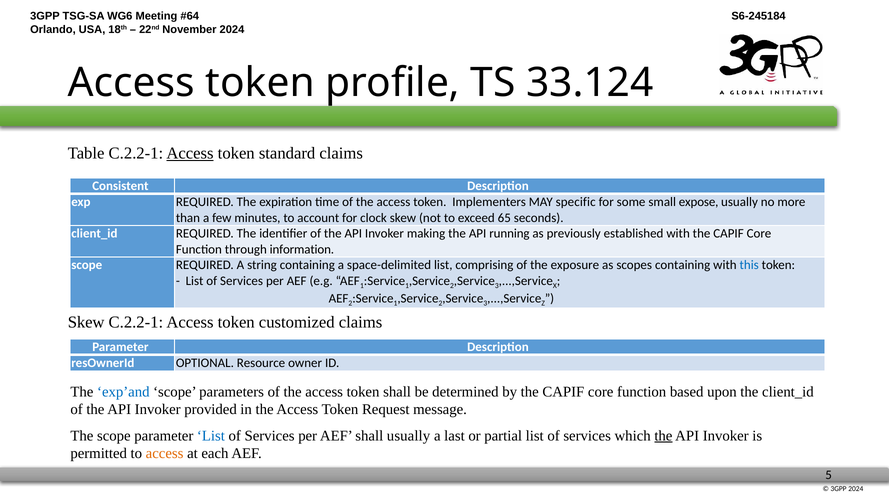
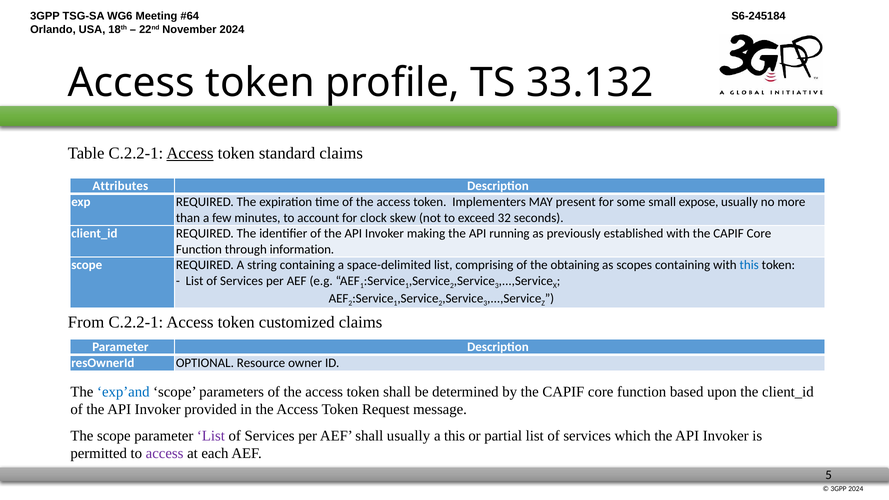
33.124: 33.124 -> 33.132 (590, 83)
Consistent: Consistent -> Attributes (120, 186)
specific: specific -> present (576, 202)
65: 65 -> 32 (504, 218)
exposure: exposure -> obtaining (575, 265)
Skew: Skew -> From (86, 322)
List colour: blue -> purple (211, 436)
a last: last -> this (455, 436)
the underline: present -> none (663, 436)
access colour: orange -> purple (165, 453)
